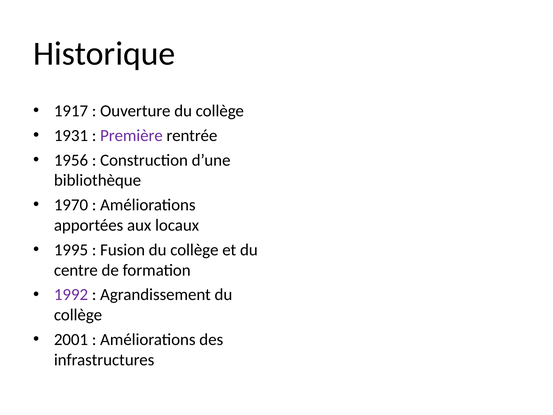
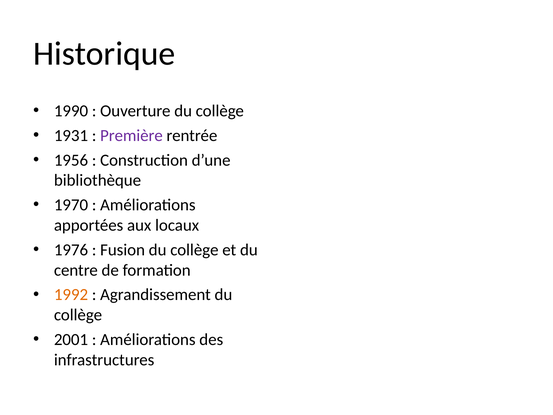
1917: 1917 -> 1990 (71, 111)
1995: 1995 -> 1976 (71, 250)
1992 colour: purple -> orange (71, 295)
